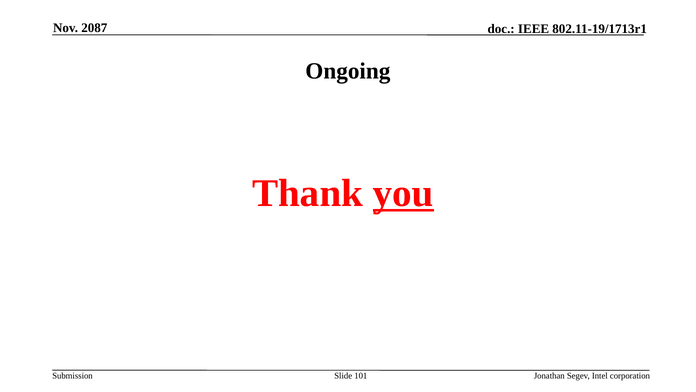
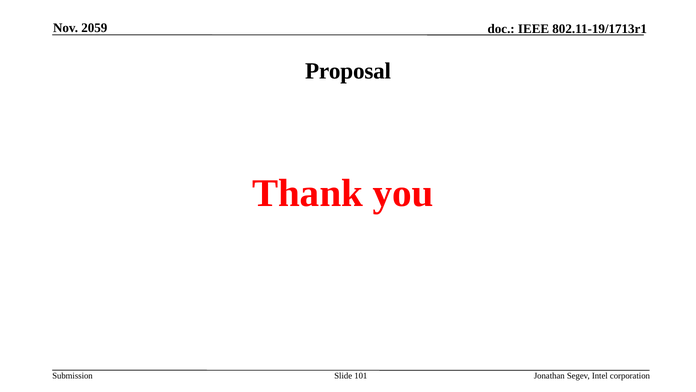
2087: 2087 -> 2059 (94, 28)
Ongoing: Ongoing -> Proposal (348, 71)
you underline: present -> none (403, 193)
